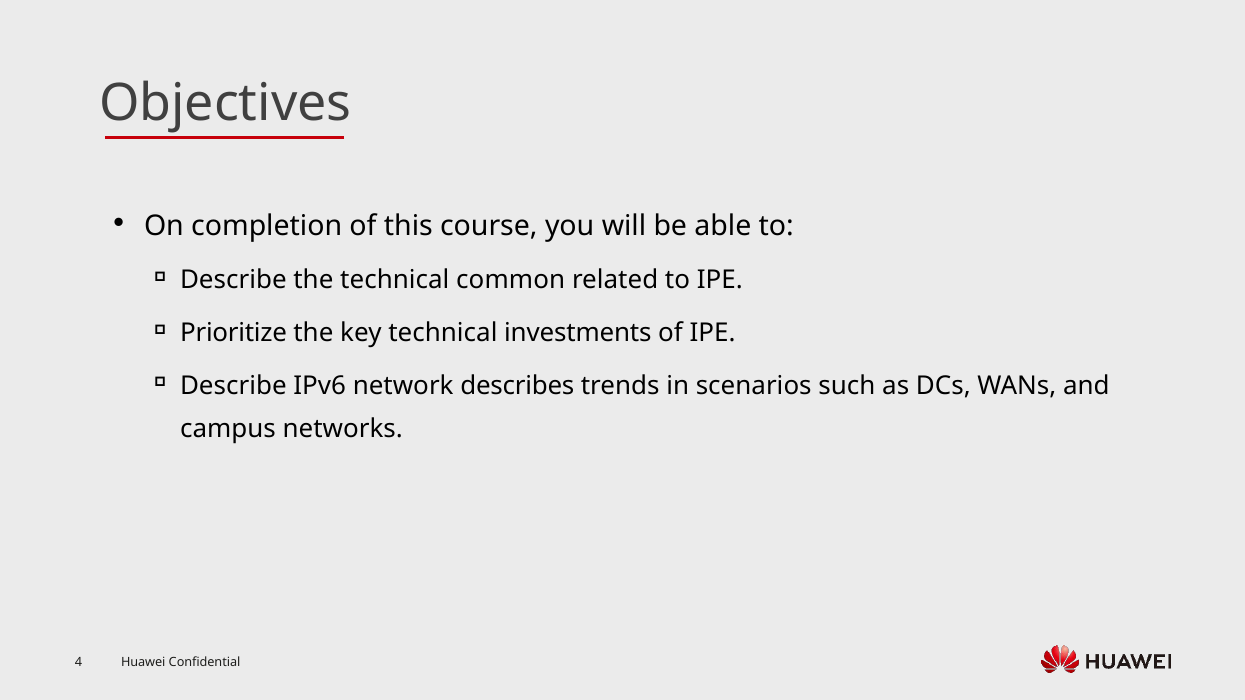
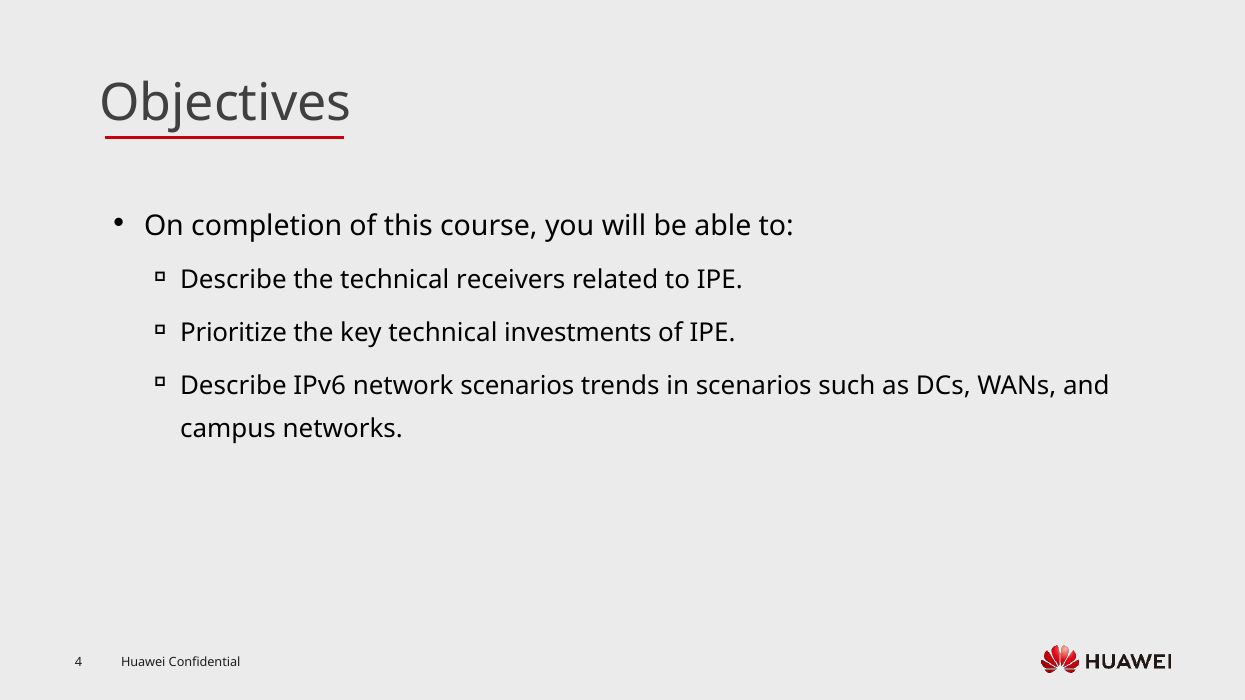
common: common -> receivers (511, 280)
network describes: describes -> scenarios (517, 386)
